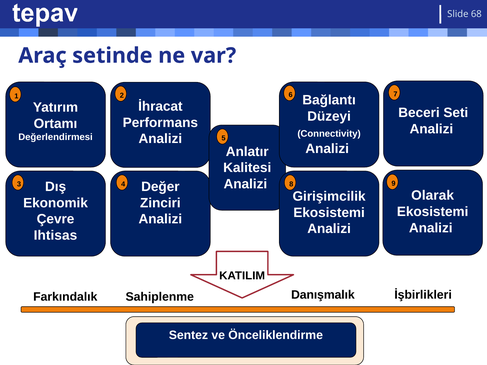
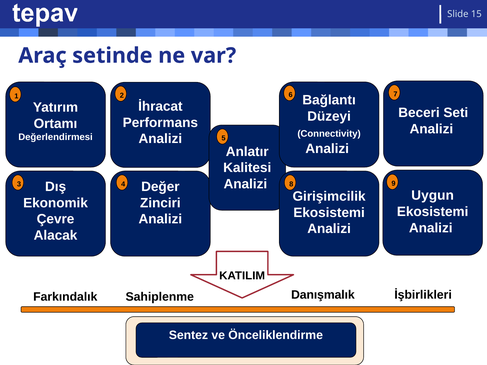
68: 68 -> 15 (476, 14)
Olarak: Olarak -> Uygun (433, 196)
Ihtisas: Ihtisas -> Alacak (56, 236)
